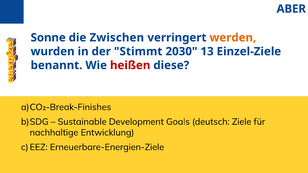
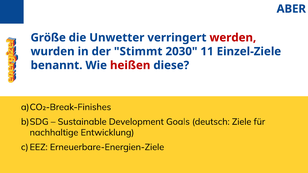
Sonne: Sonne -> Größe (48, 38)
Zwischen: Zwischen -> Unwetter (117, 38)
werden colour: orange -> red (233, 38)
13: 13 -> 11 (207, 52)
